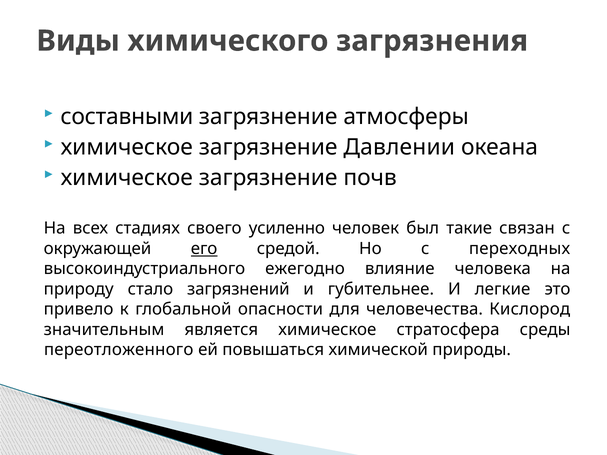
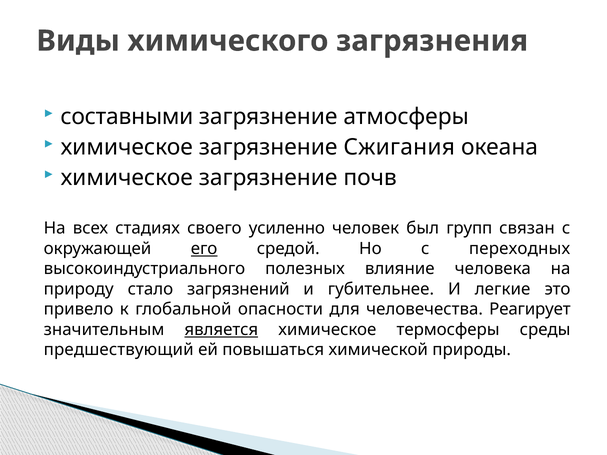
Давлении: Давлении -> Сжигания (399, 147)
такие: такие -> групп (469, 228)
ежегодно: ежегодно -> полезных (305, 269)
Кислород: Кислород -> Реагирует (530, 309)
является underline: none -> present (221, 330)
стратосфера: стратосфера -> термосферы (448, 330)
переотложенного: переотложенного -> предшествующий (119, 350)
